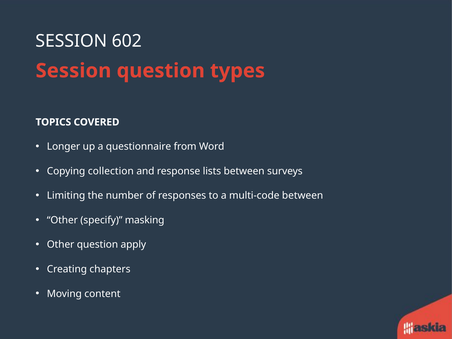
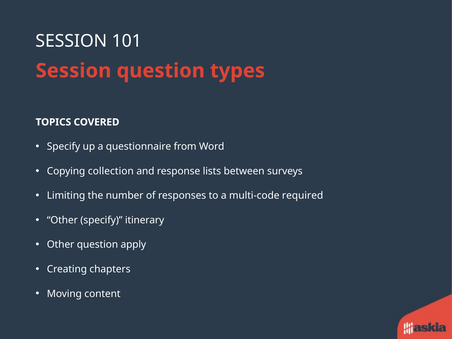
602: 602 -> 101 (127, 41)
Longer: Longer -> Specify (64, 147)
multi-code between: between -> required (303, 196)
masking: masking -> itinerary (145, 220)
